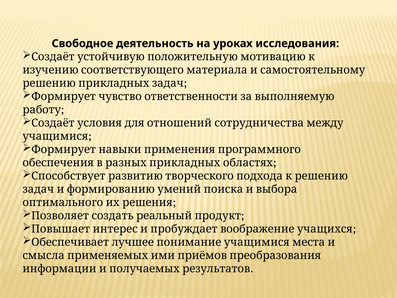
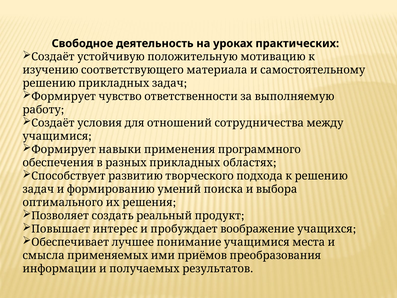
исследования: исследования -> практических (297, 43)
